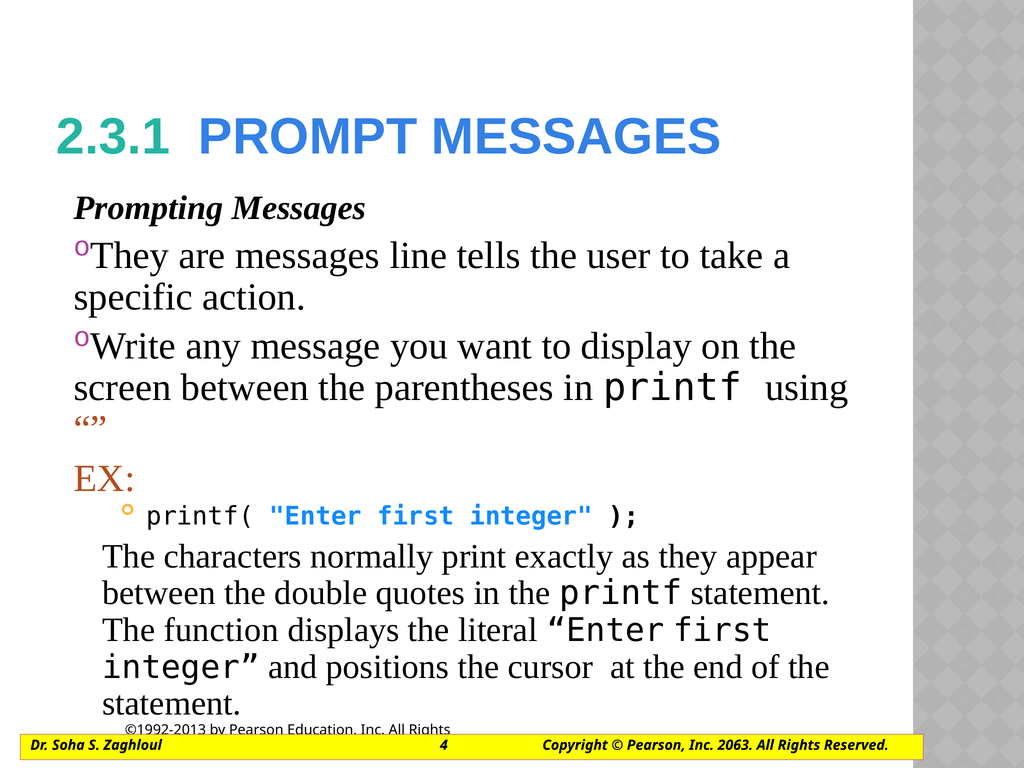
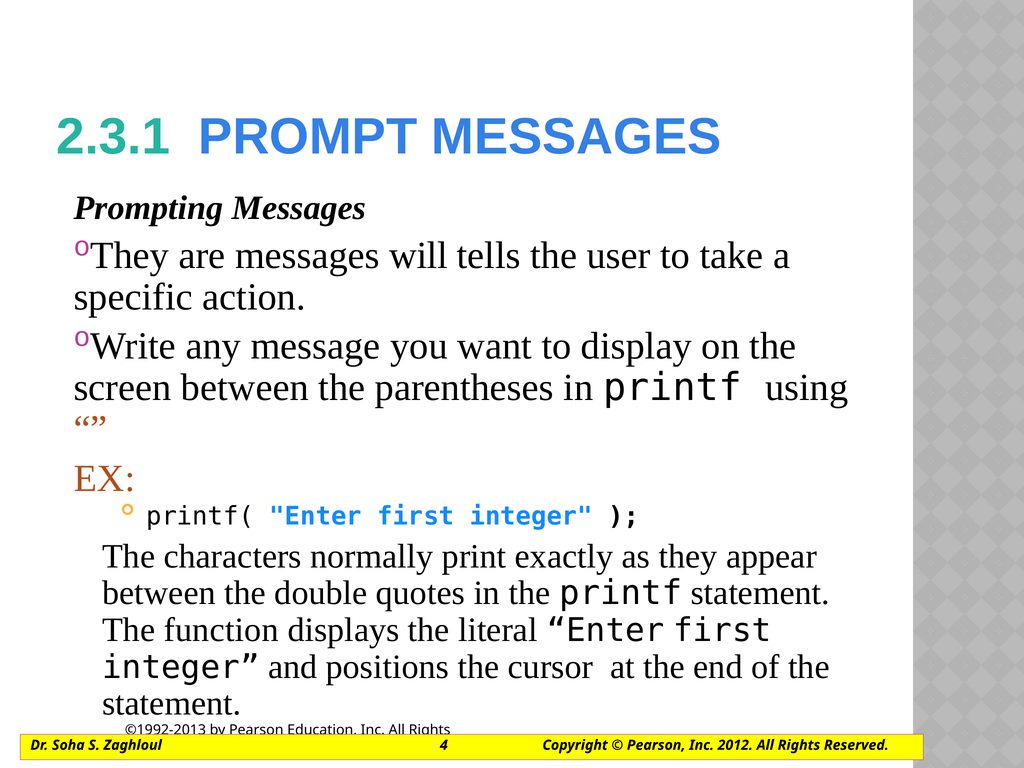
line: line -> will (419, 256)
2063: 2063 -> 2012 (735, 745)
